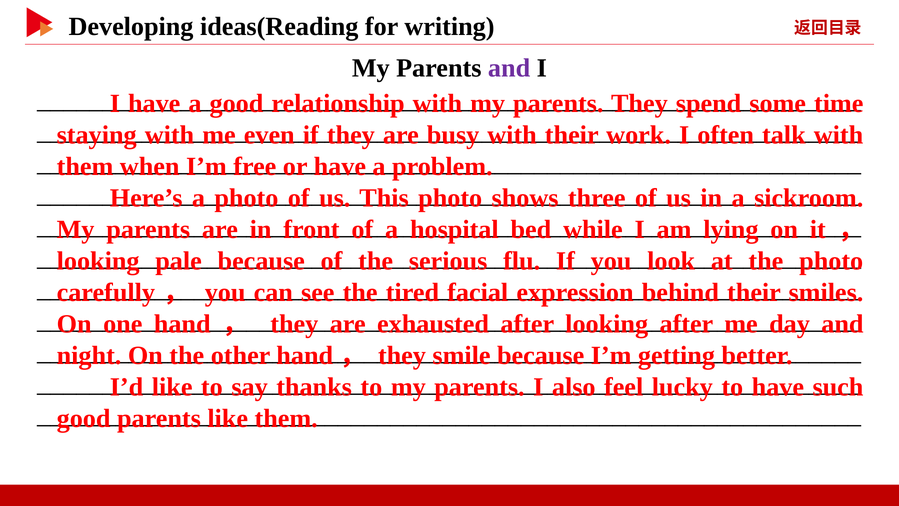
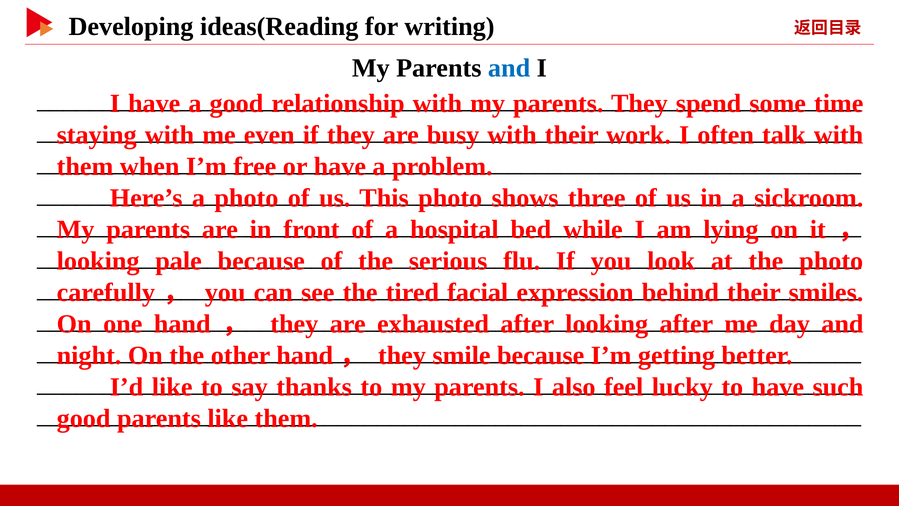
and colour: purple -> blue (509, 68)
